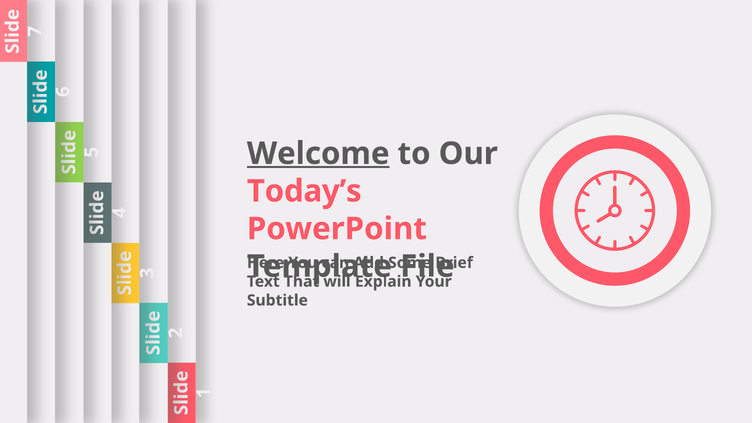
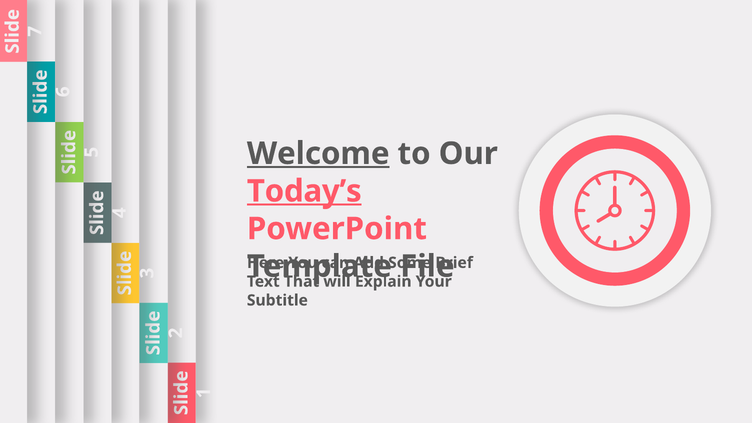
Today’s underline: none -> present (304, 191)
